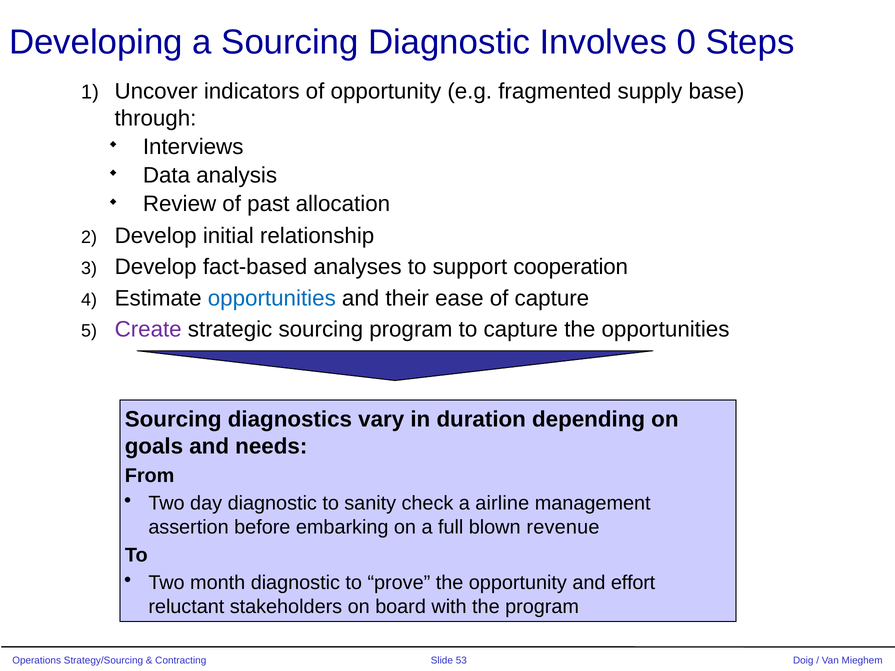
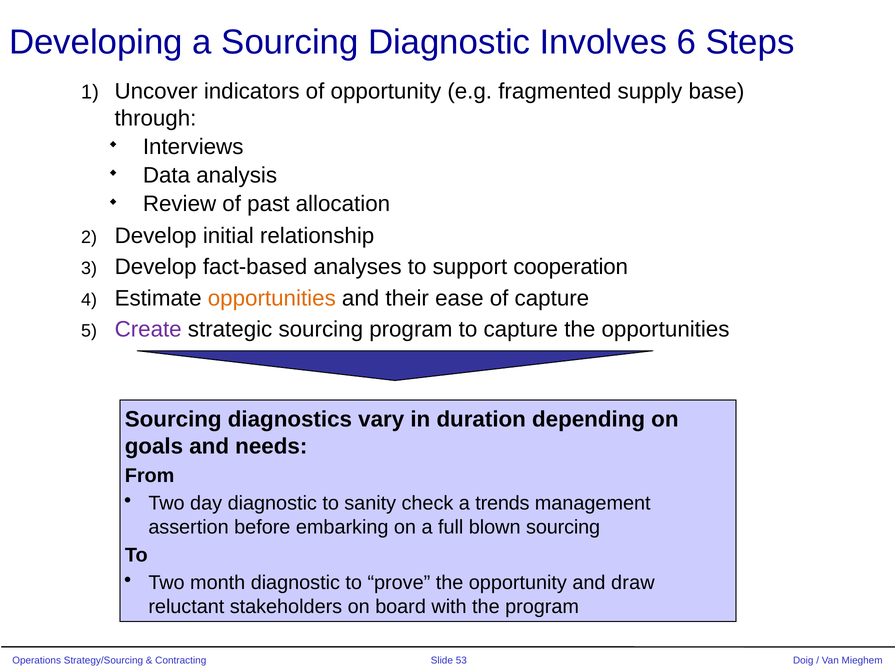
0: 0 -> 6 (686, 42)
opportunities colour: blue -> orange (272, 298)
airline: airline -> trends (502, 504)
blown revenue: revenue -> sourcing (563, 527)
effort: effort -> draw (633, 583)
